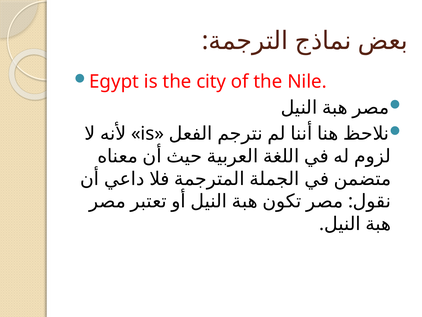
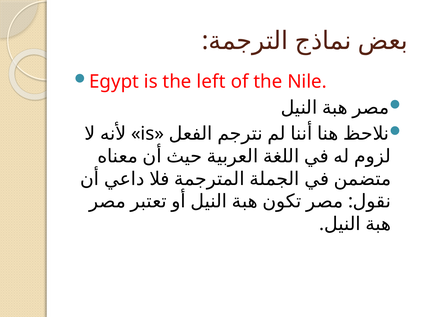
city: city -> left (211, 81)
